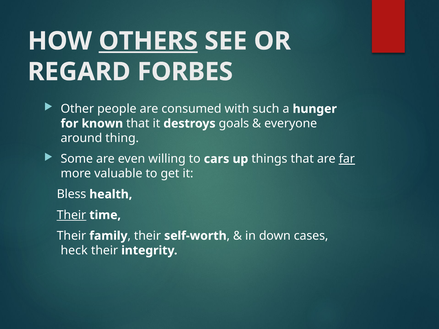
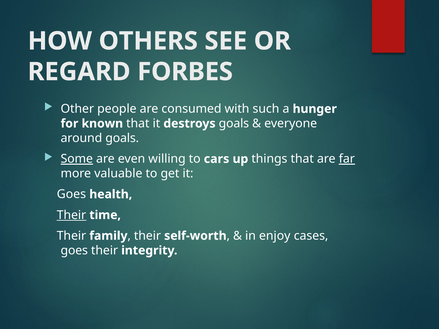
OTHERS underline: present -> none (148, 41)
around thing: thing -> goals (122, 138)
Some underline: none -> present (77, 159)
Bless: Bless -> Goes (71, 194)
down: down -> enjoy (275, 236)
heck: heck -> goes (74, 251)
